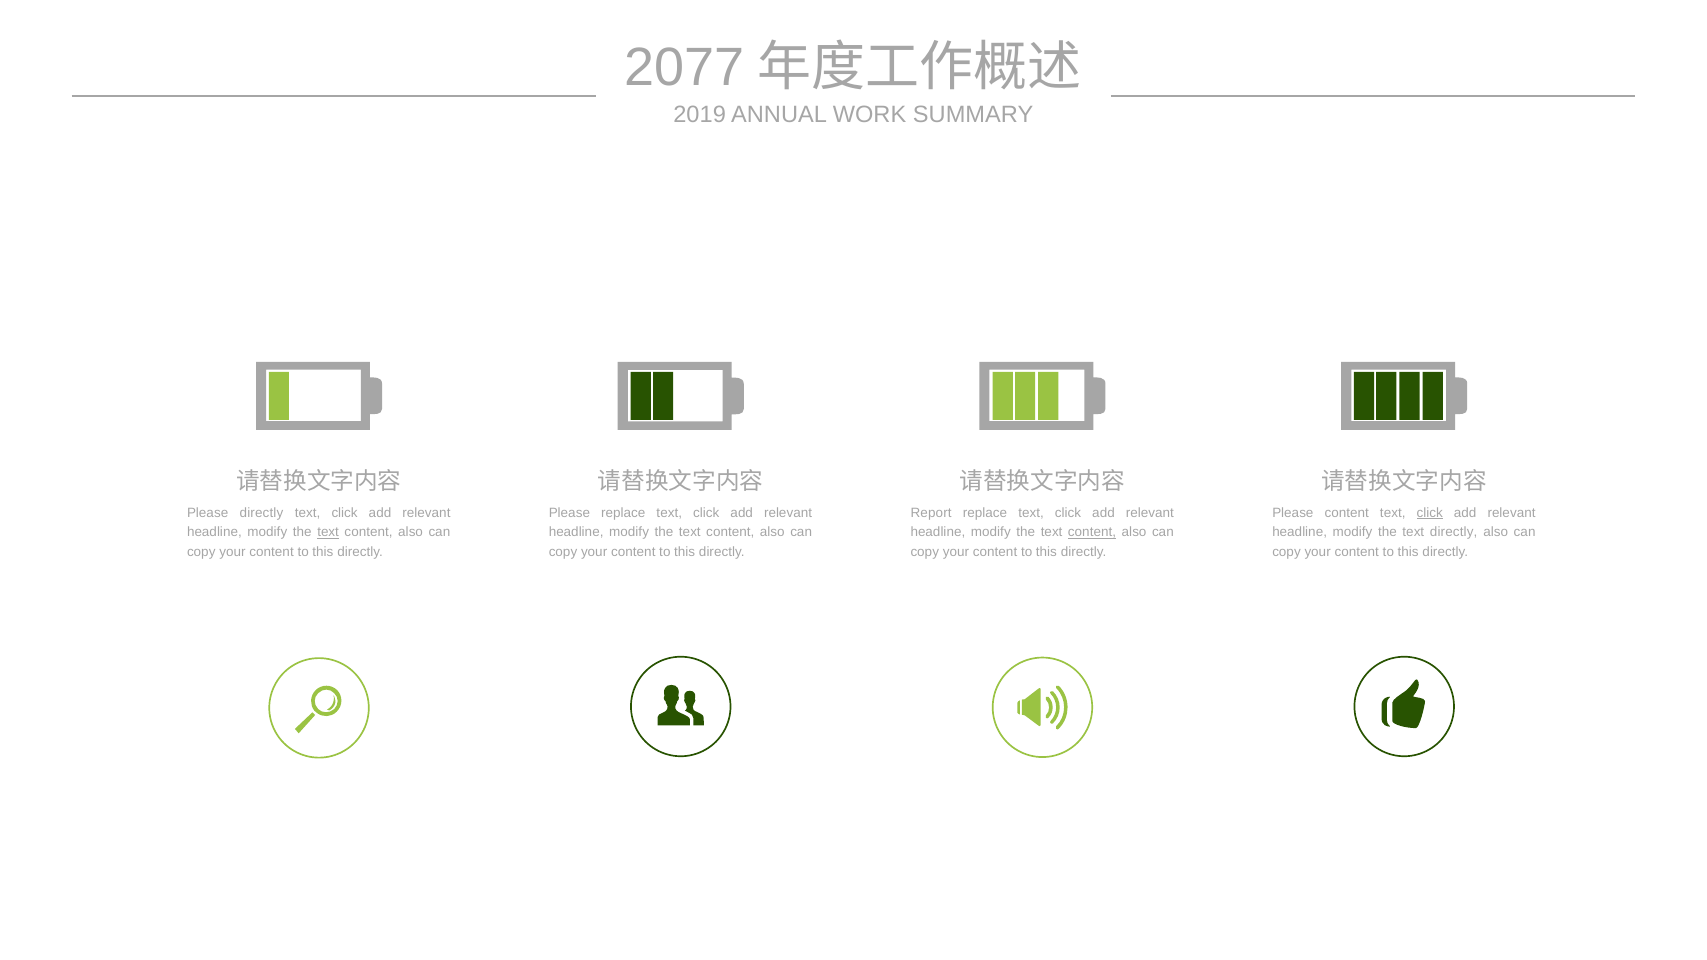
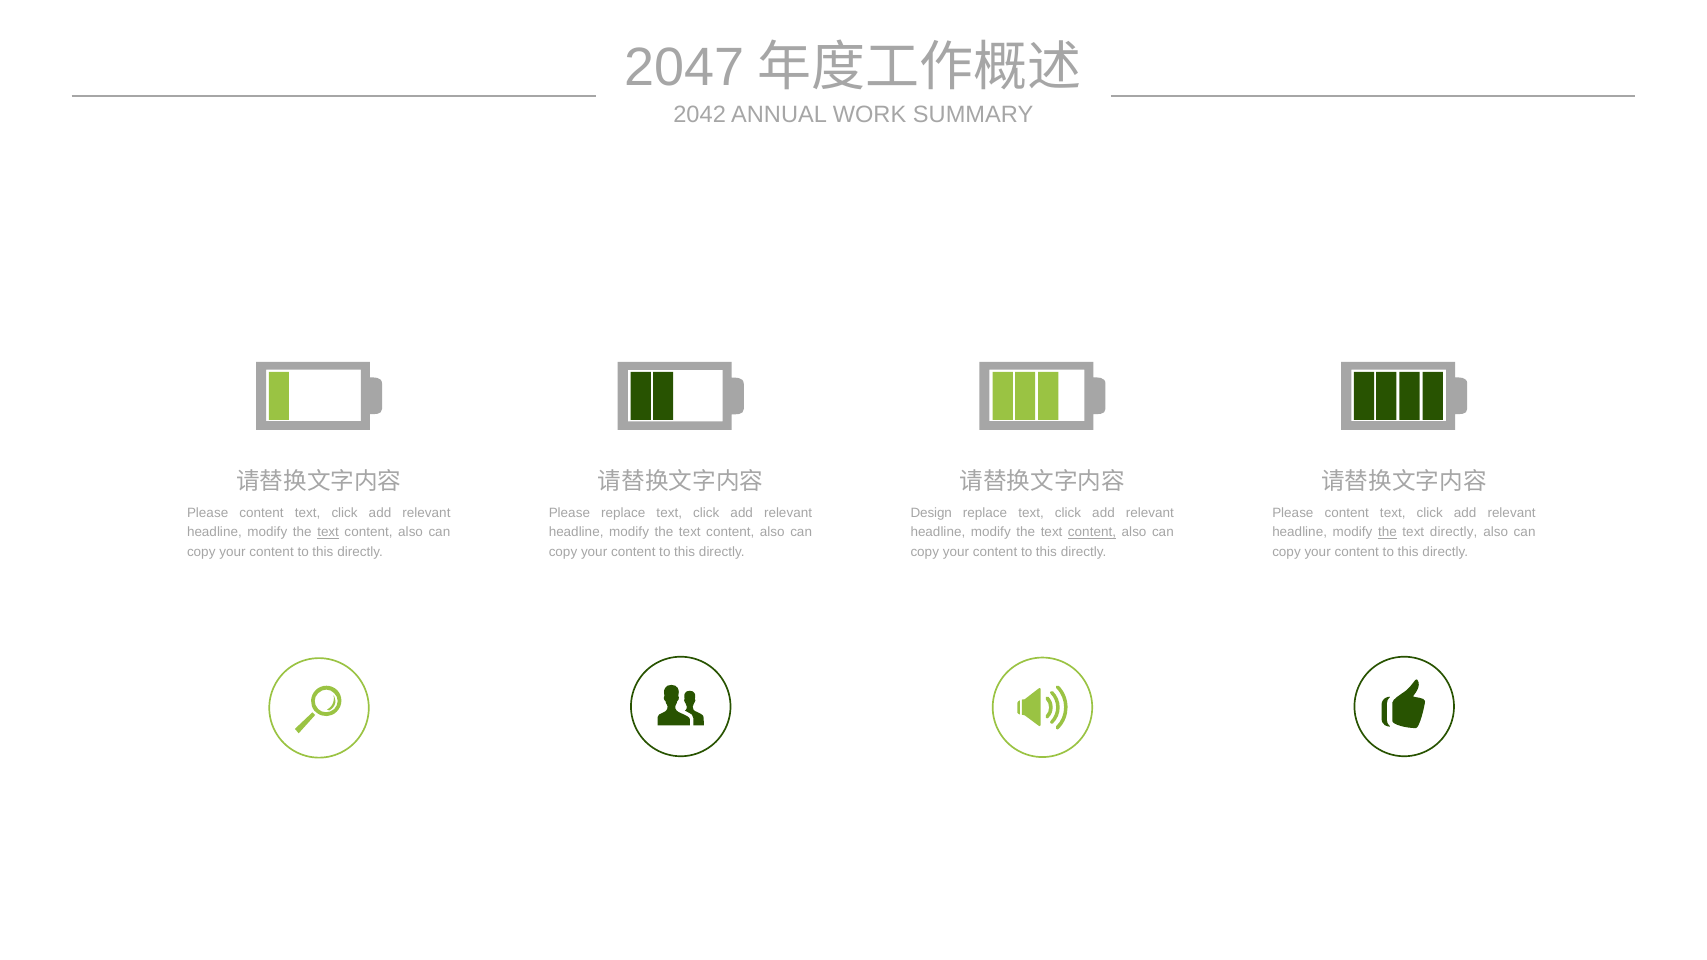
2077: 2077 -> 2047 (685, 67)
2019: 2019 -> 2042 (700, 115)
directly: directly -> content (262, 513)
Report: Report -> Design (931, 513)
click underline: present -> none (1430, 513)
the underline: none -> present (1387, 533)
